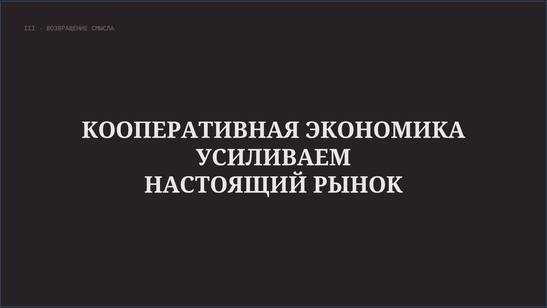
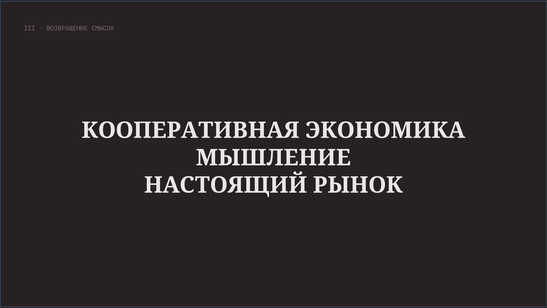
УСИЛИВАЕМ: УСИЛИВАЕМ -> МЫШЛЕНИЕ (273, 158)
